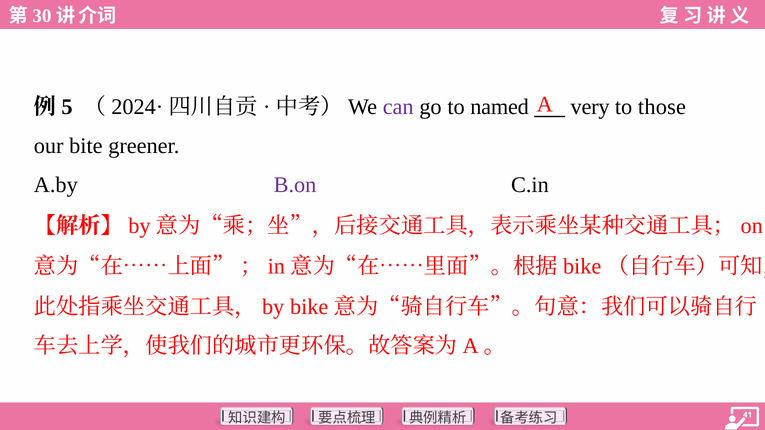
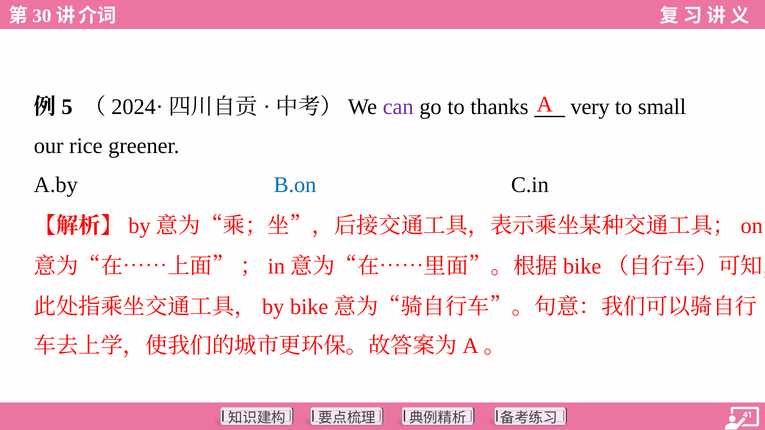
named: named -> thanks (499, 107)
those: those -> small (662, 107)
bite: bite -> rice (86, 146)
B.on colour: purple -> blue (295, 185)
